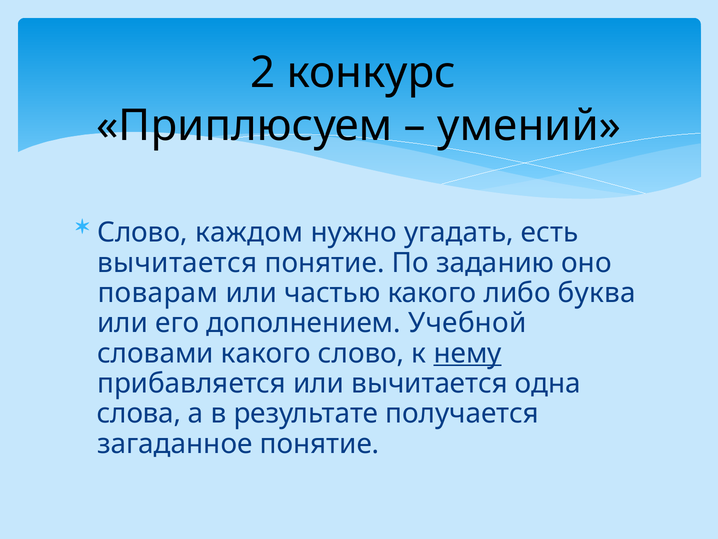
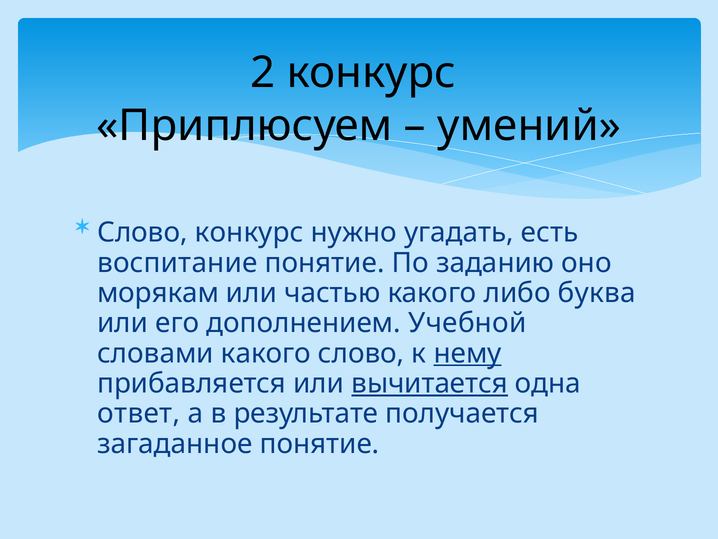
Слово каждом: каждом -> конкурс (249, 232)
вычитается: вычитается -> воспитание (177, 263)
поварам: поварам -> морякам (158, 293)
вычитается underline: none -> present (430, 383)
слова: слова -> ответ (139, 413)
